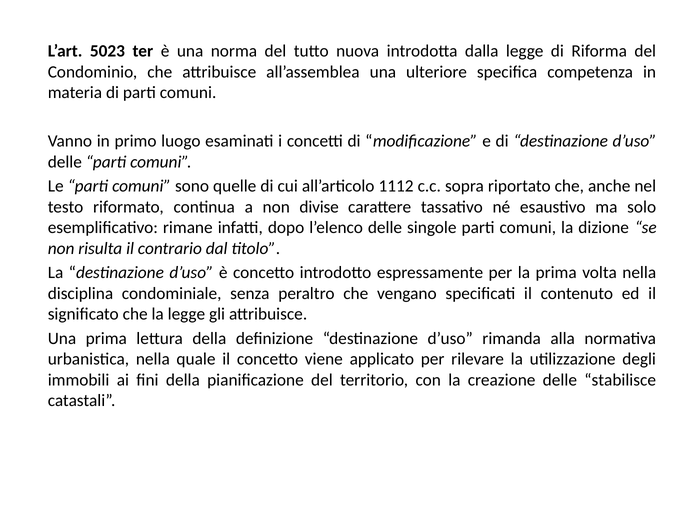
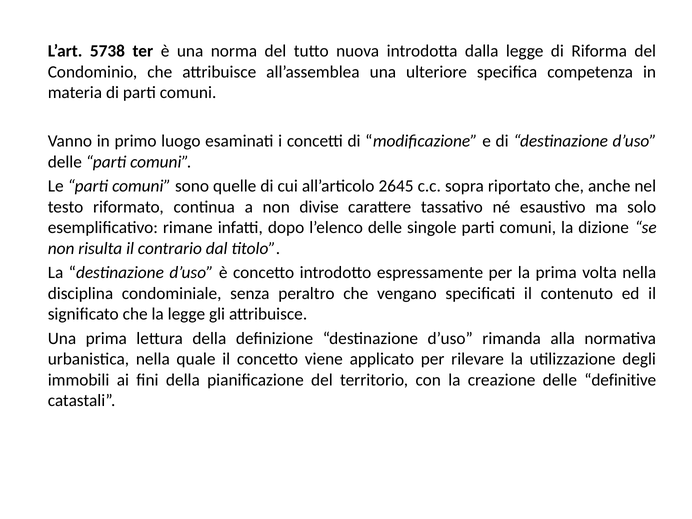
5023: 5023 -> 5738 (107, 51)
1112: 1112 -> 2645 (396, 186)
stabilisce: stabilisce -> definitive (620, 380)
